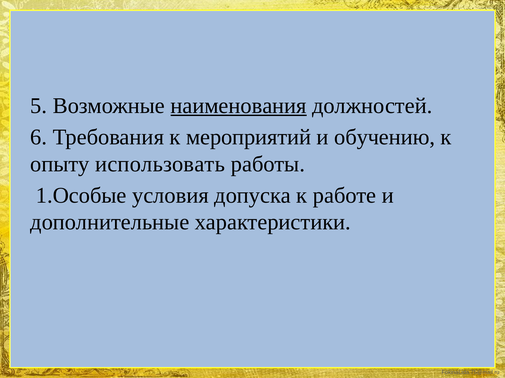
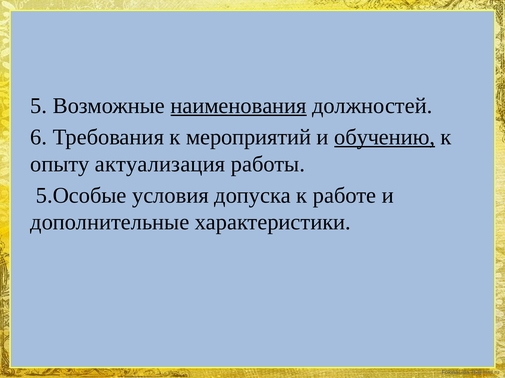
обучению underline: none -> present (385, 137)
использовать: использовать -> актуализация (160, 164)
1.Особые: 1.Особые -> 5.Особые (81, 196)
